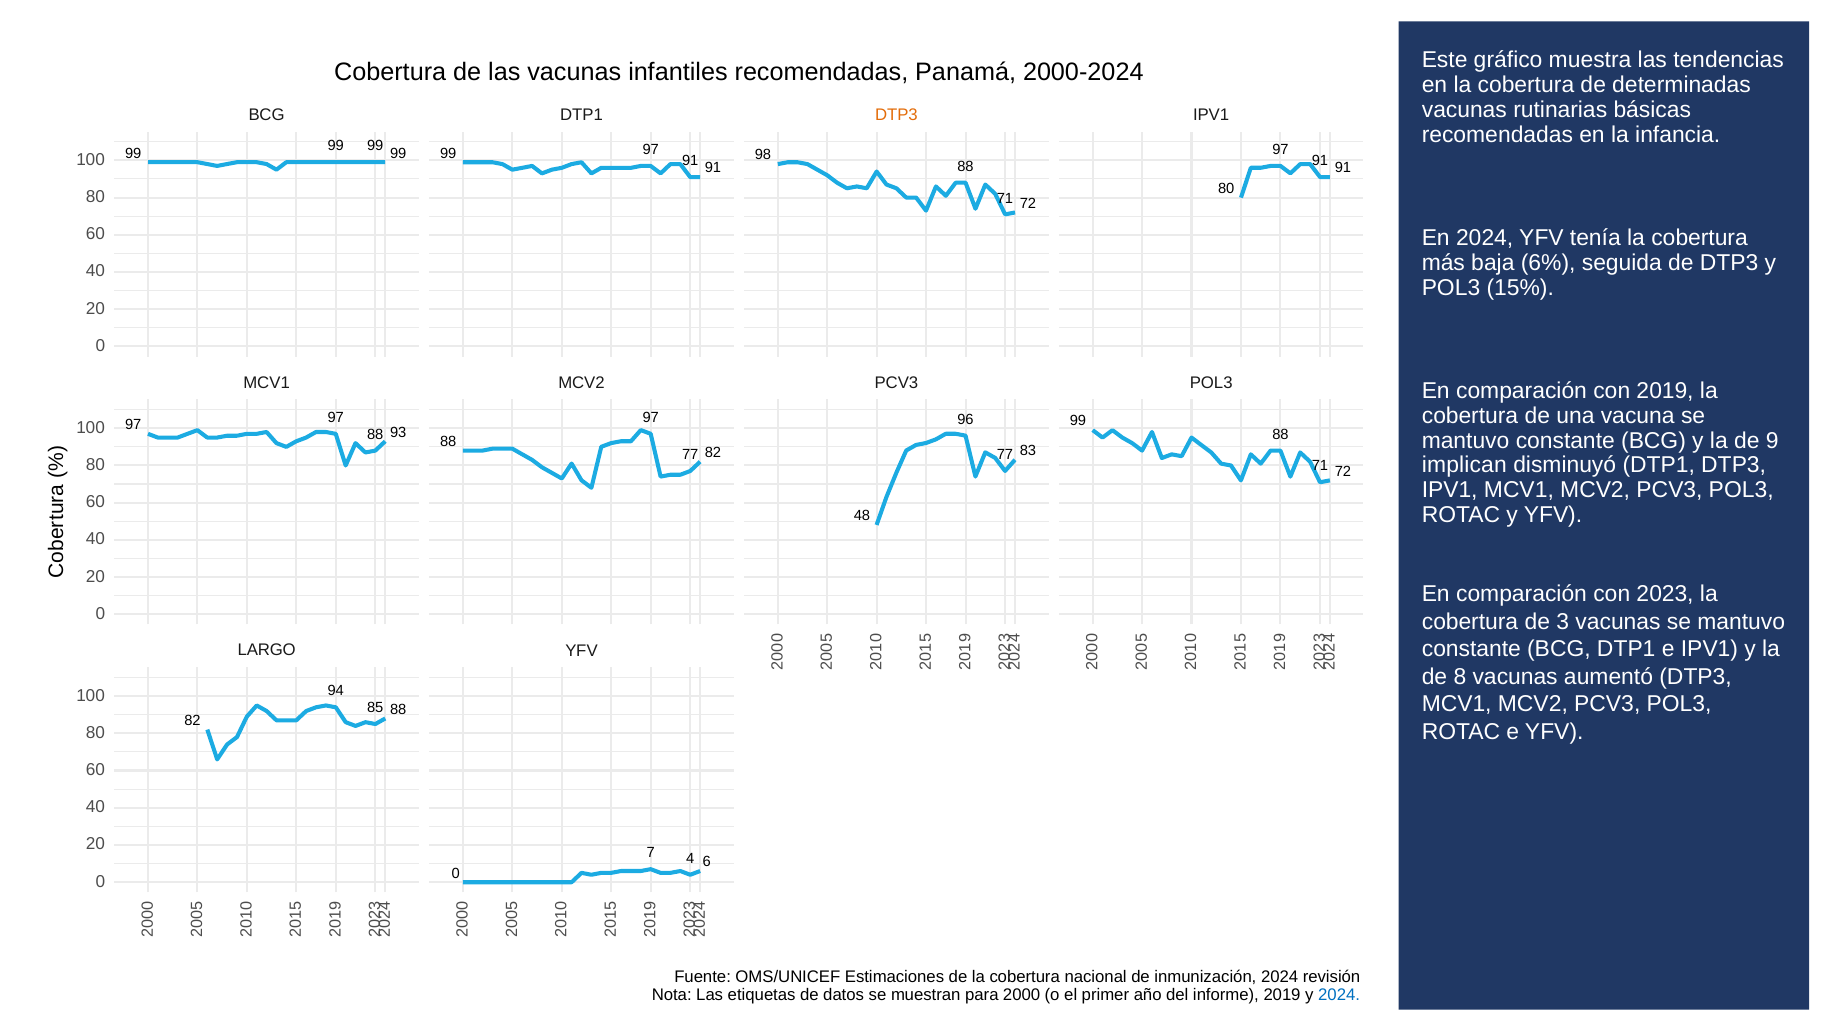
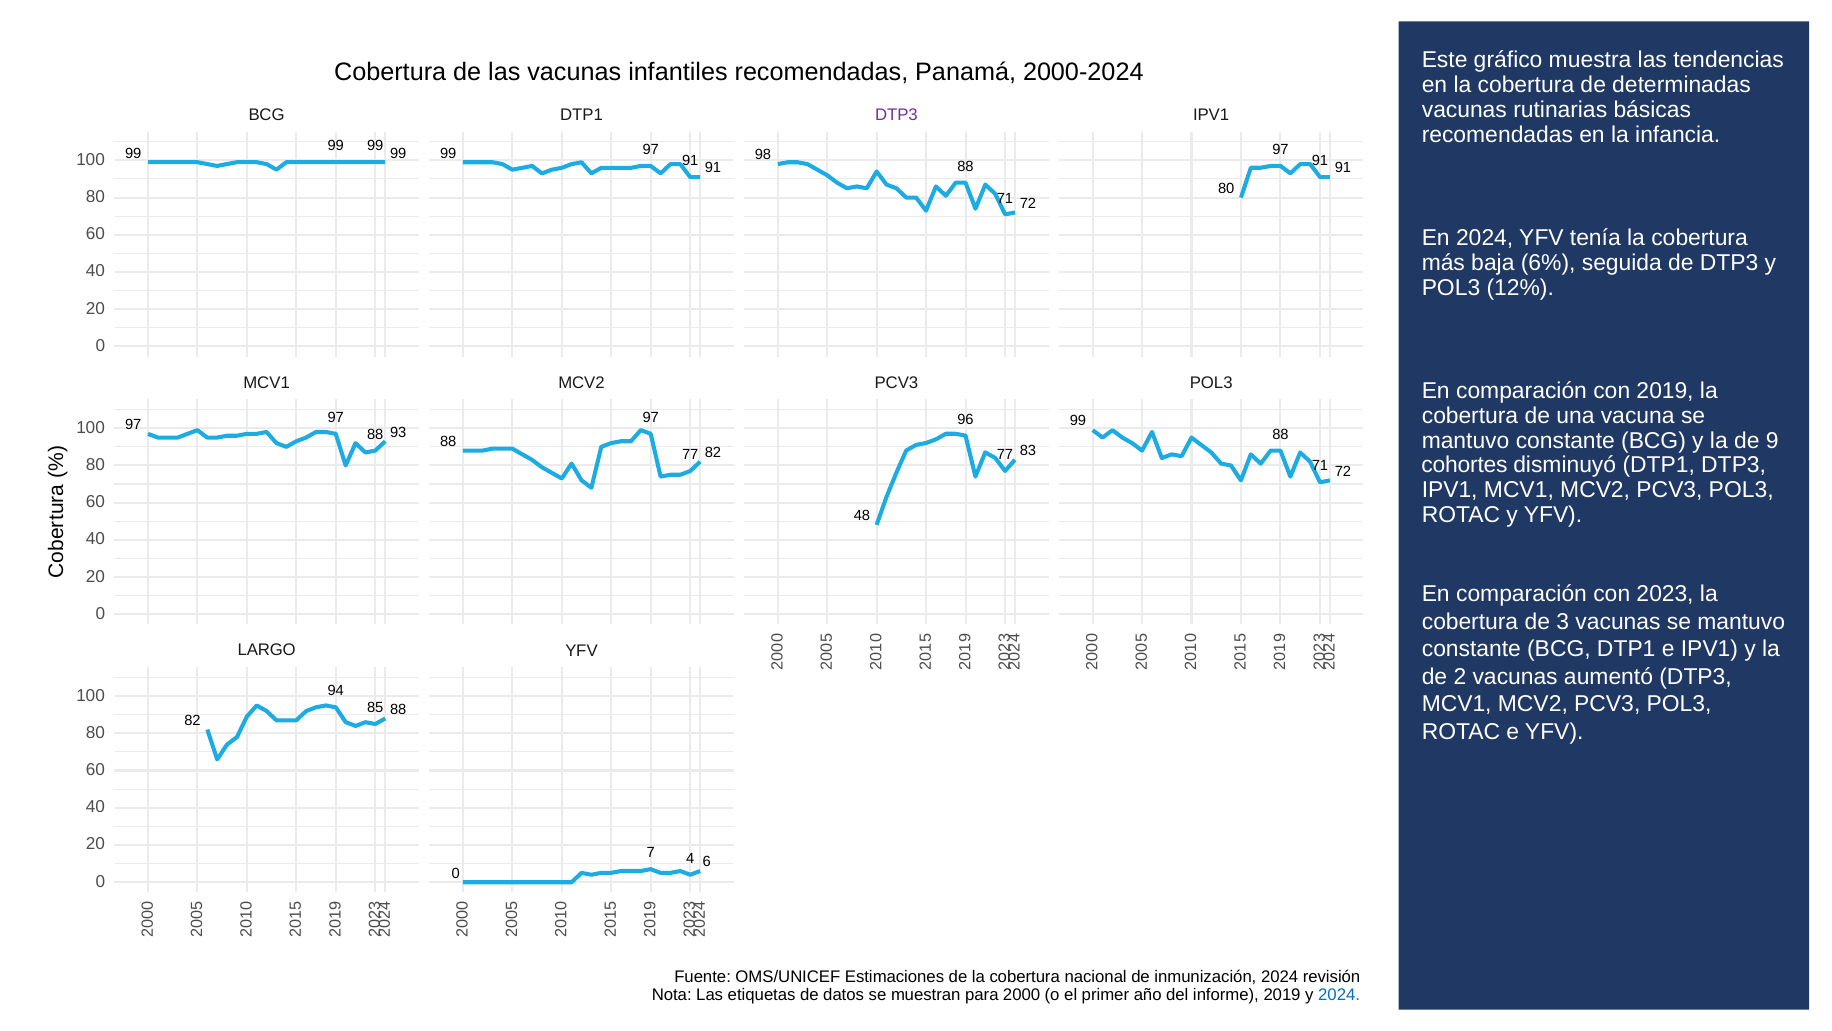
DTP3 colour: orange -> purple (896, 115)
15%: 15% -> 12% (1520, 287)
implican: implican -> cohortes (1464, 465)
de 8: 8 -> 2 (1460, 677)
